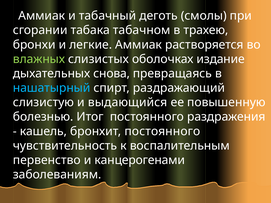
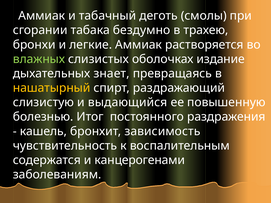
табачном: табачном -> бездумно (142, 30)
снова: снова -> знает (112, 74)
нашатырный colour: light blue -> yellow (52, 88)
бронхит постоянного: постоянного -> зависимость (162, 131)
первенство: первенство -> содержатся (47, 160)
